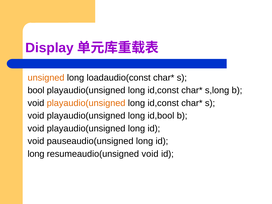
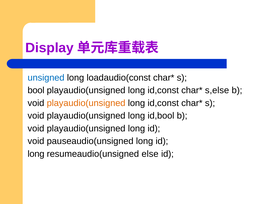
unsigned colour: orange -> blue (46, 78)
s,long: s,long -> s,else (217, 90)
resumeaudio(unsigned void: void -> else (150, 154)
